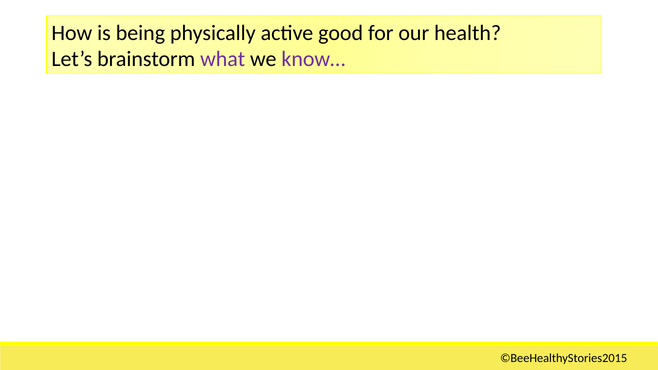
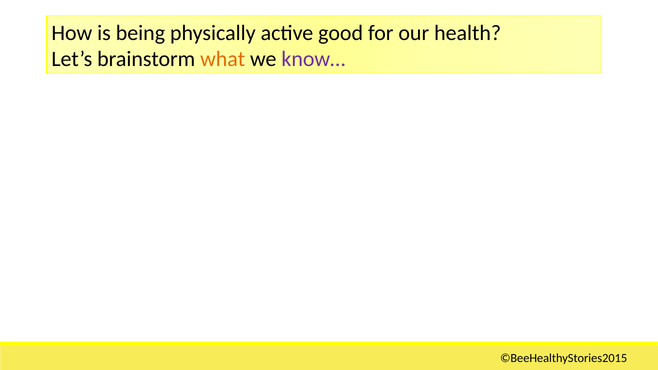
what colour: purple -> orange (223, 59)
